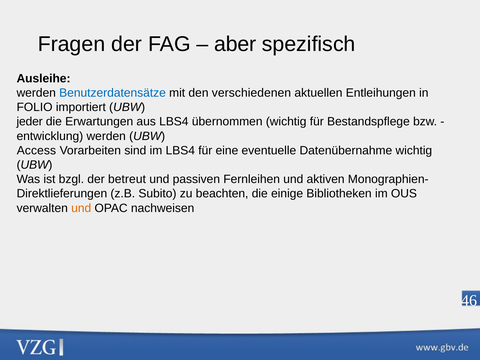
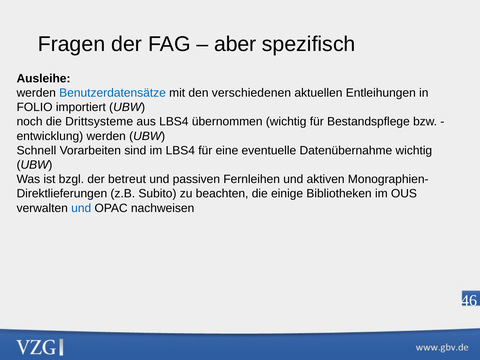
jeder: jeder -> noch (30, 122)
Erwartungen: Erwartungen -> Drittsysteme (99, 122)
Access: Access -> Schnell (36, 150)
und colour: orange -> blue (81, 208)
